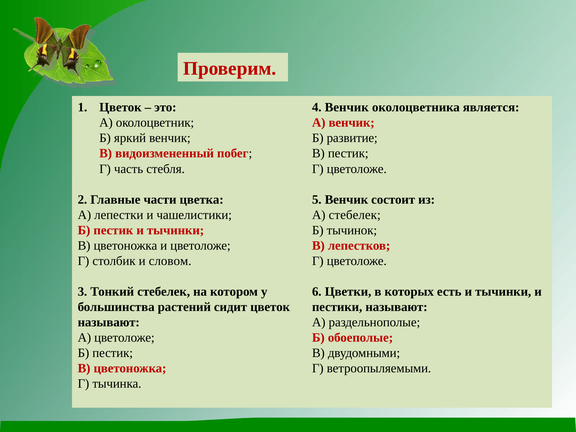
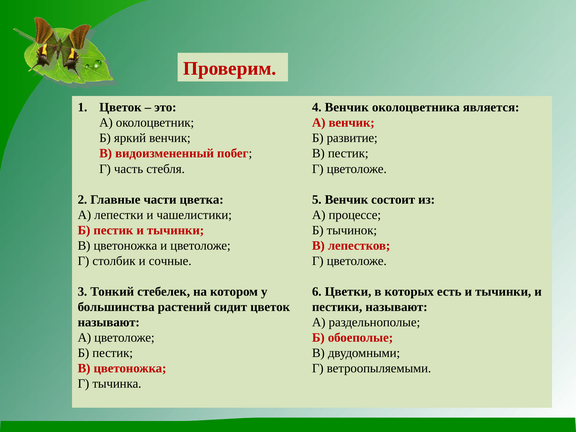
А стебелек: стебелек -> процессе (355, 215)
словом: словом -> сочные (170, 261)
